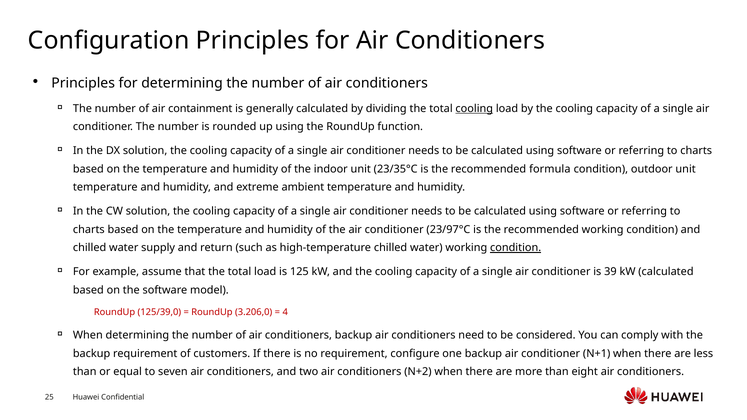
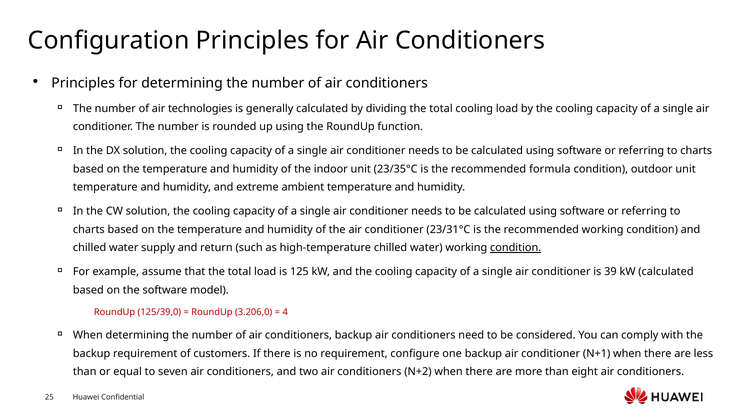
containment: containment -> technologies (200, 109)
cooling underline: present -> none (474, 109)
23/97°C: 23/97°C -> 23/31°C (448, 230)
